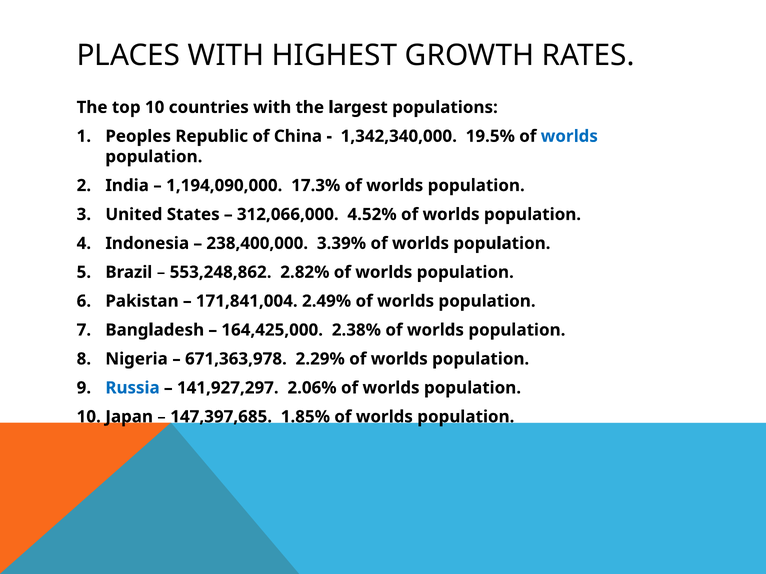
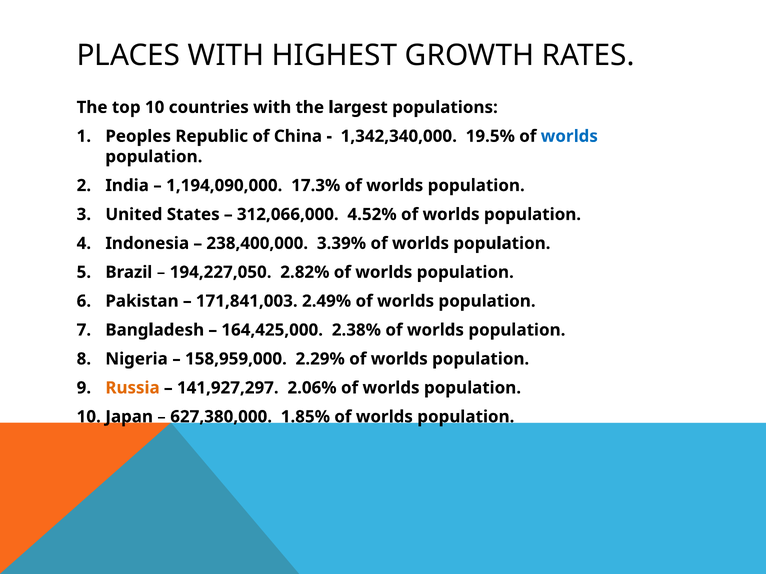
553,248,862: 553,248,862 -> 194,227,050 (221, 272)
171,841,004: 171,841,004 -> 171,841,003 (247, 301)
671,363,978: 671,363,978 -> 158,959,000 (236, 359)
Russia colour: blue -> orange (133, 388)
147,397,685: 147,397,685 -> 627,380,000 (221, 417)
